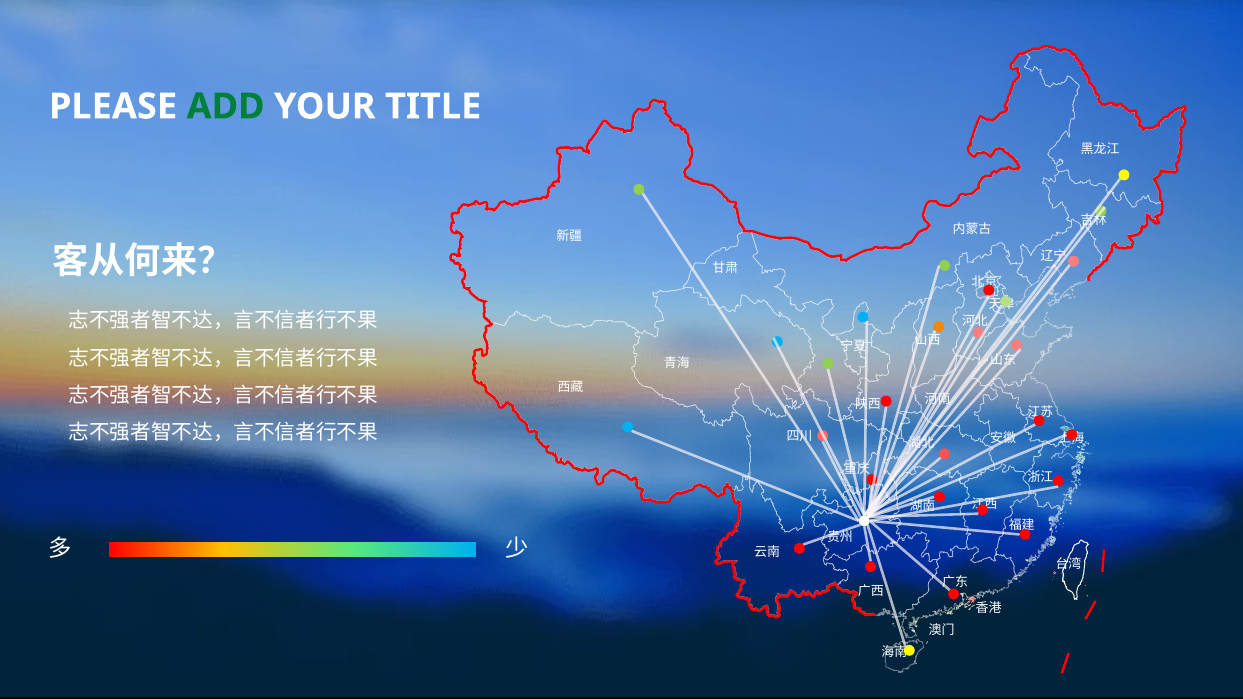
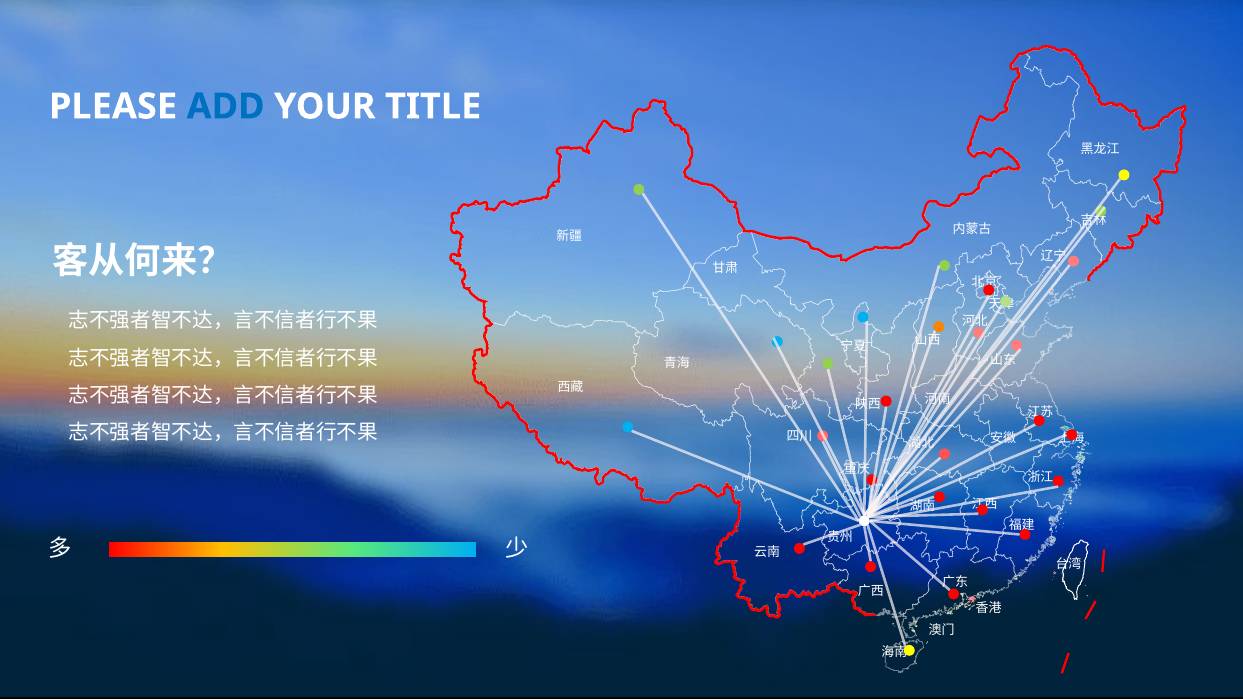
ADD colour: green -> blue (226, 107)
